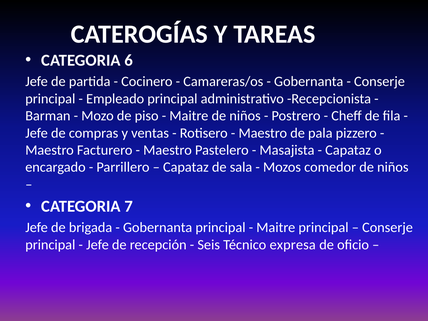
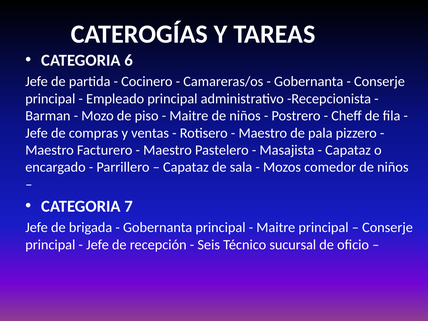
expresa: expresa -> sucursal (293, 245)
